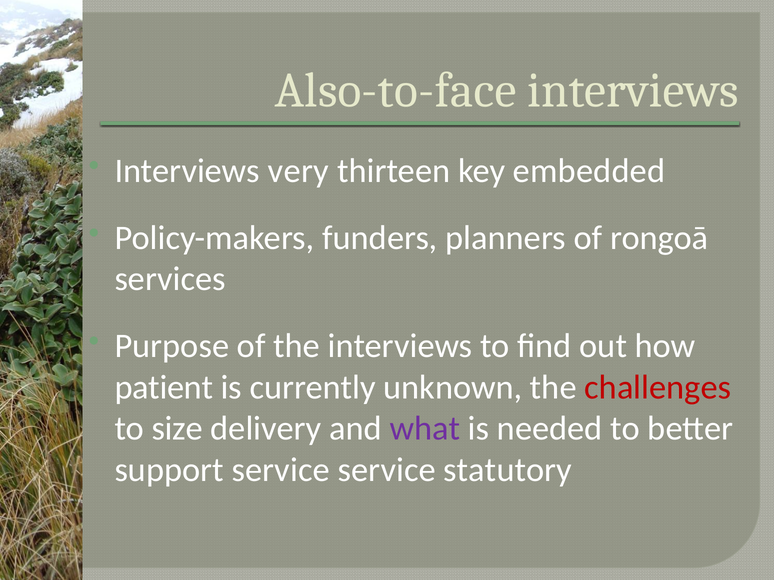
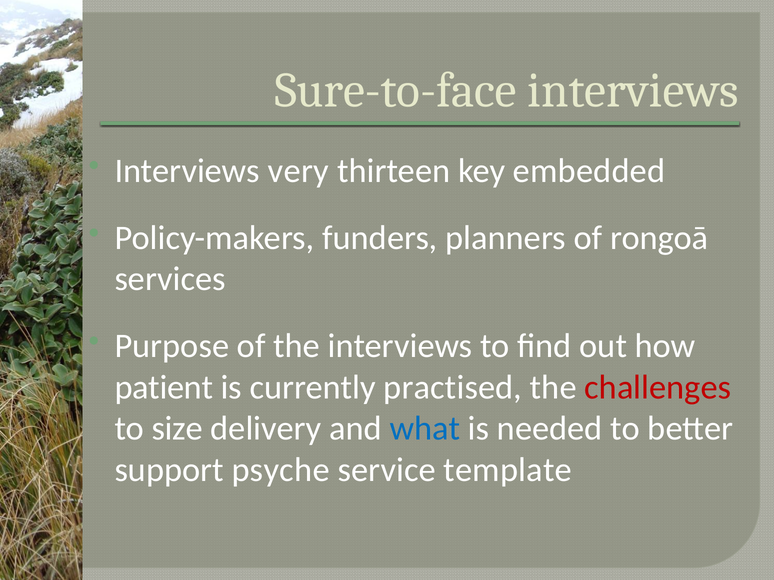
Also-to-face: Also-to-face -> Sure-to-face (396, 91)
unknown: unknown -> practised (453, 388)
what colour: purple -> blue (425, 429)
support service: service -> psyche (281, 470)
statutory: statutory -> template (508, 470)
